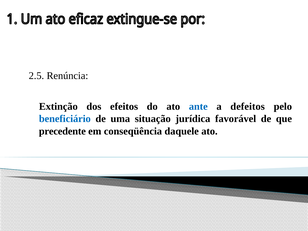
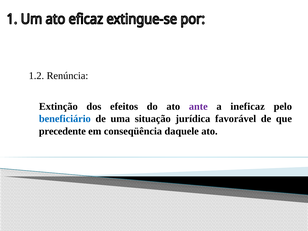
2.5: 2.5 -> 1.2 (36, 76)
ante colour: blue -> purple (198, 107)
defeitos: defeitos -> ineficaz (248, 107)
